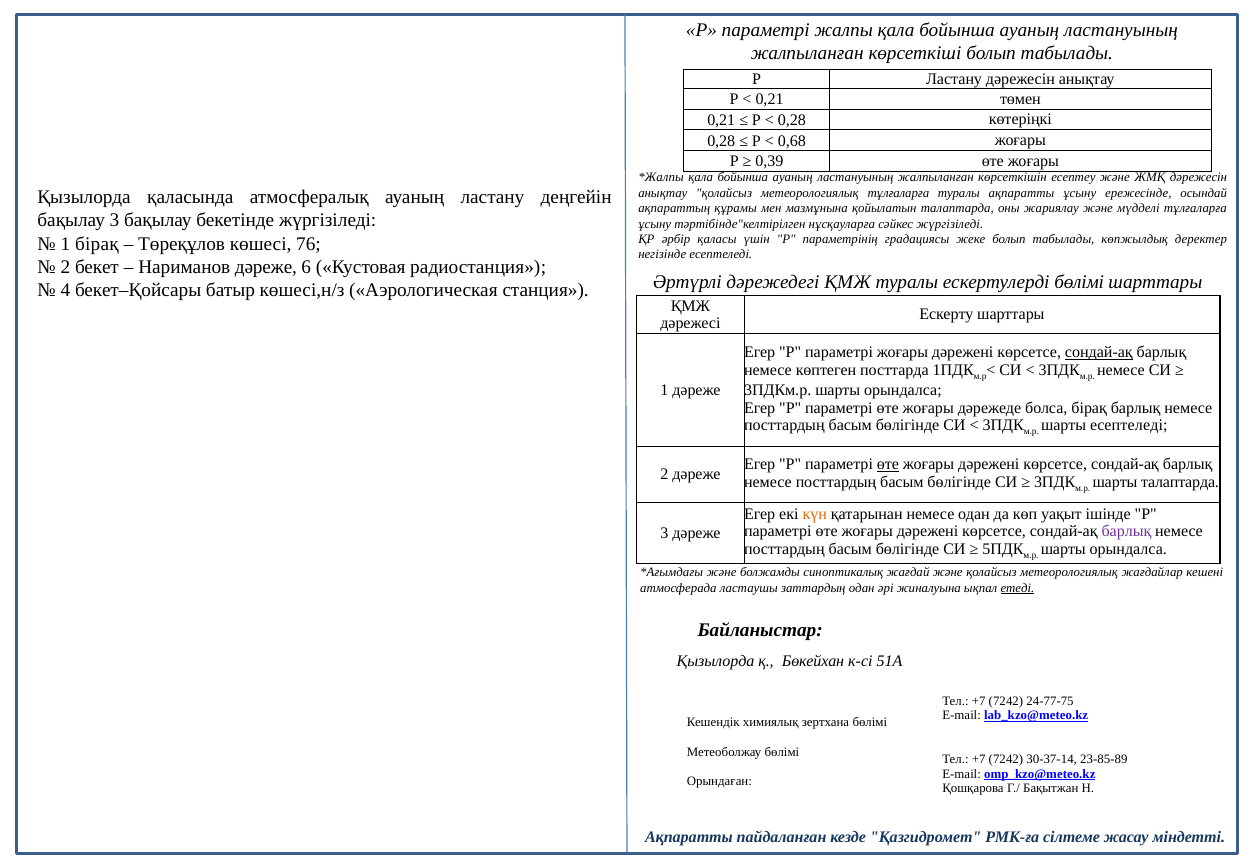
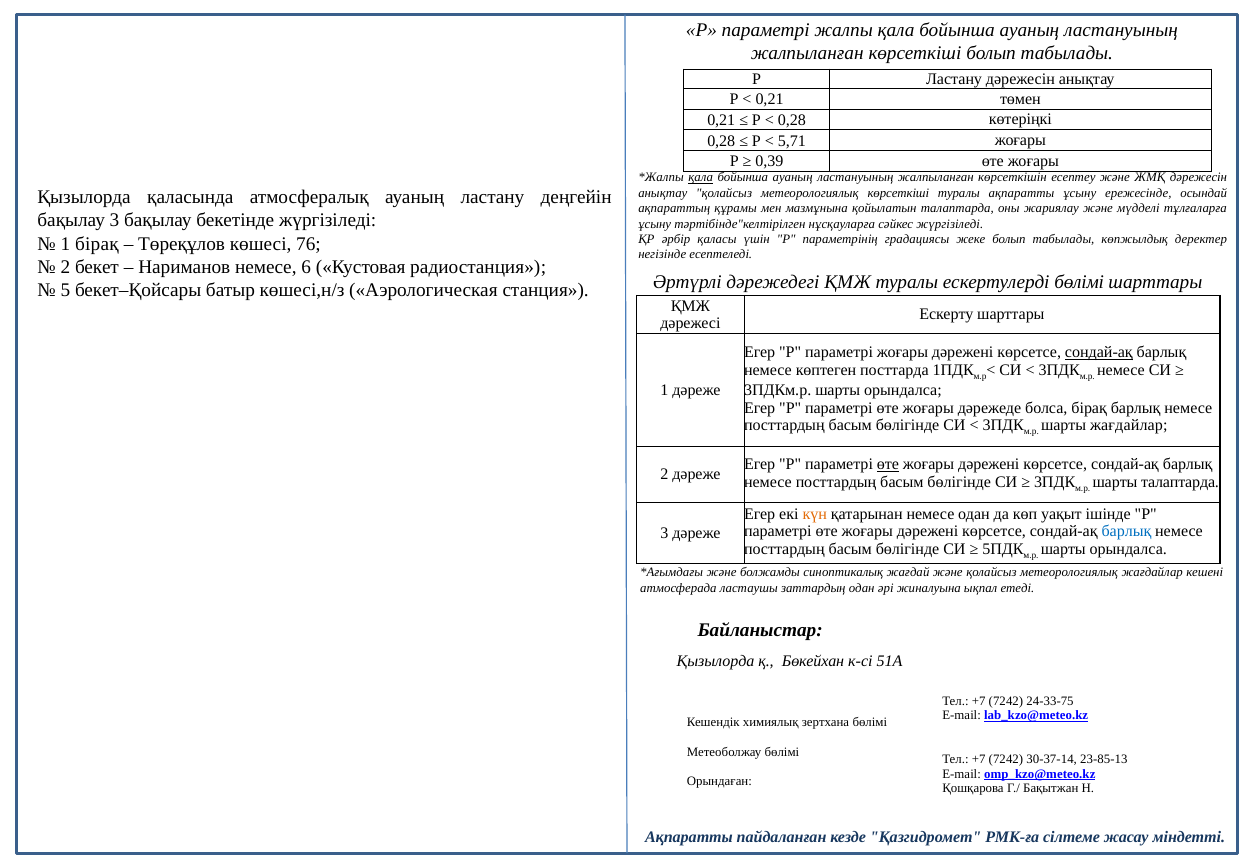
0,68: 0,68 -> 5,71 (792, 141)
қала underline: none -> present (701, 178)
метеорологиялық тұлғаларға: тұлғаларға -> көрсеткіші (898, 193)
Нариманов дәреже: дәреже -> немесе (266, 267)
4: 4 -> 5 (65, 290)
шарты есептеледі: есептеледі -> жағдайлар (1129, 426)
барлық colour: purple -> blue (1126, 532)
етеді underline: present -> none (1017, 588)
24-77-75: 24-77-75 -> 24-33-75 (1050, 701)
23-85-89: 23-85-89 -> 23-85-13 (1104, 760)
